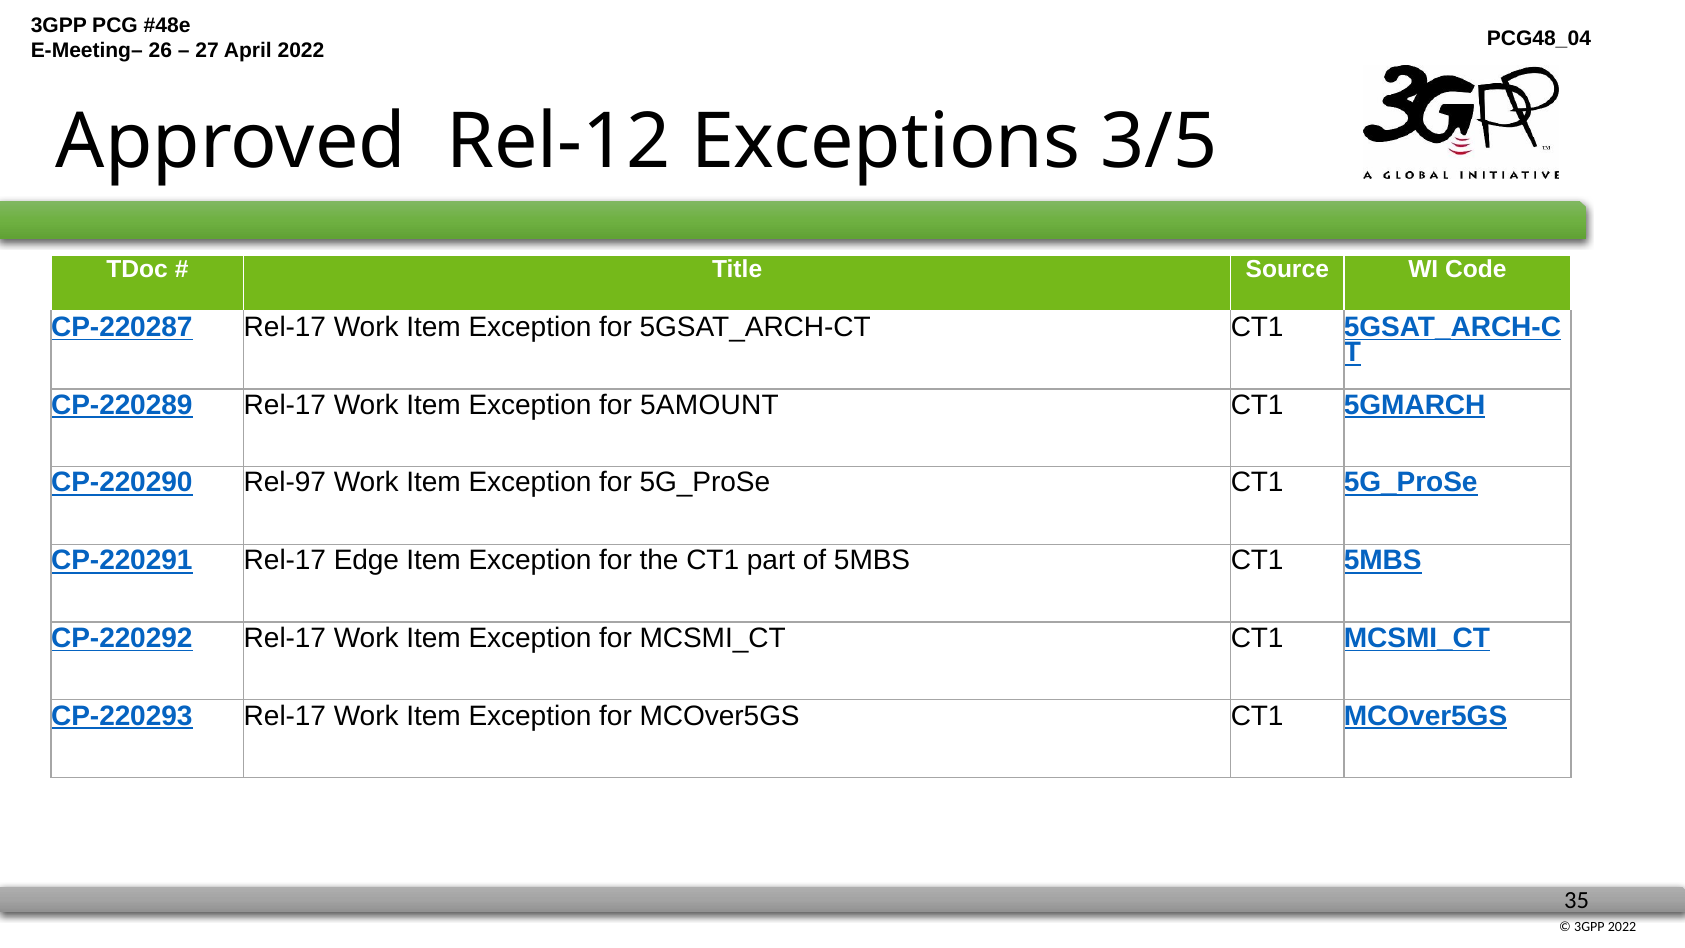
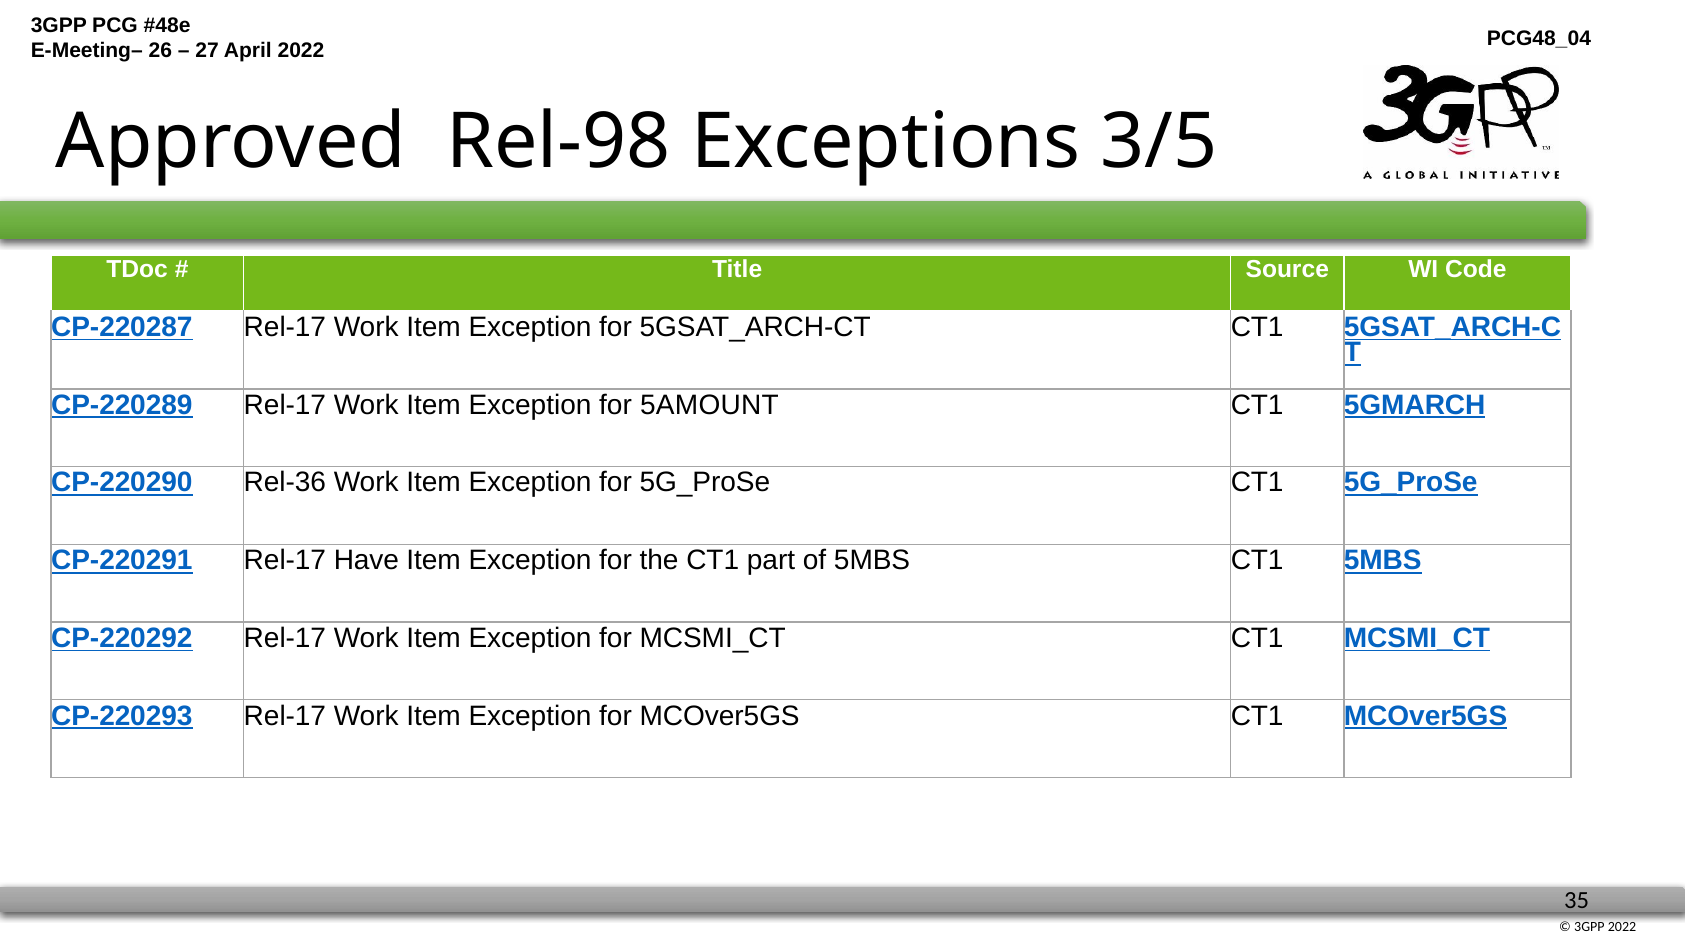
Rel-12: Rel-12 -> Rel-98 (559, 142)
Rel-97: Rel-97 -> Rel-36 (285, 482)
Edge: Edge -> Have (366, 560)
